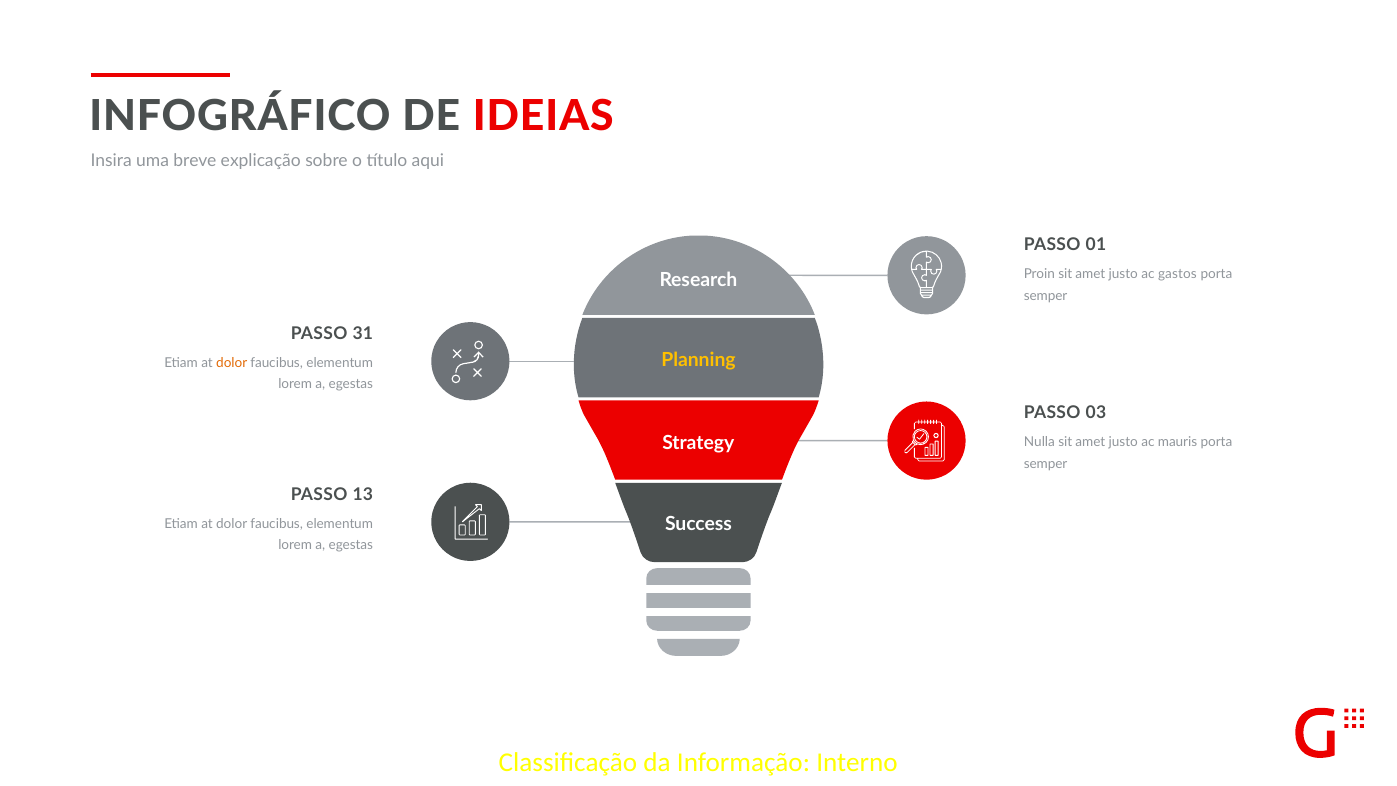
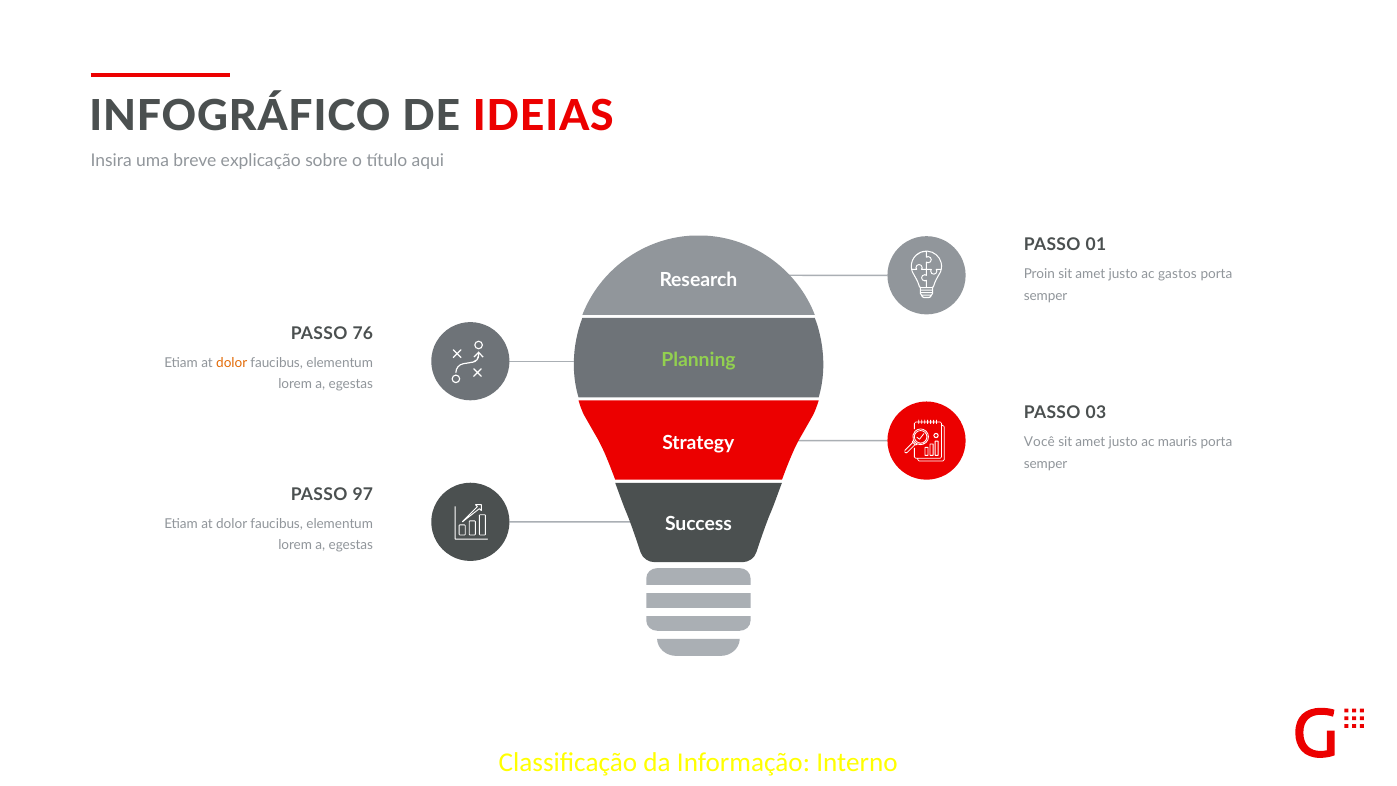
31: 31 -> 76 (363, 334)
Planning colour: yellow -> light green (698, 360)
Nulla: Nulla -> Você (1039, 442)
13: 13 -> 97 (363, 494)
